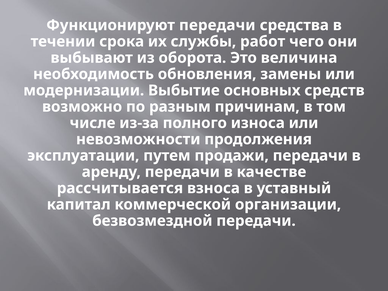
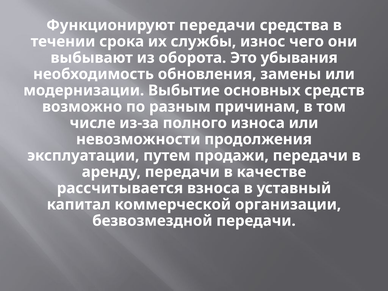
работ: работ -> износ (263, 42)
величина: величина -> убывания (299, 58)
